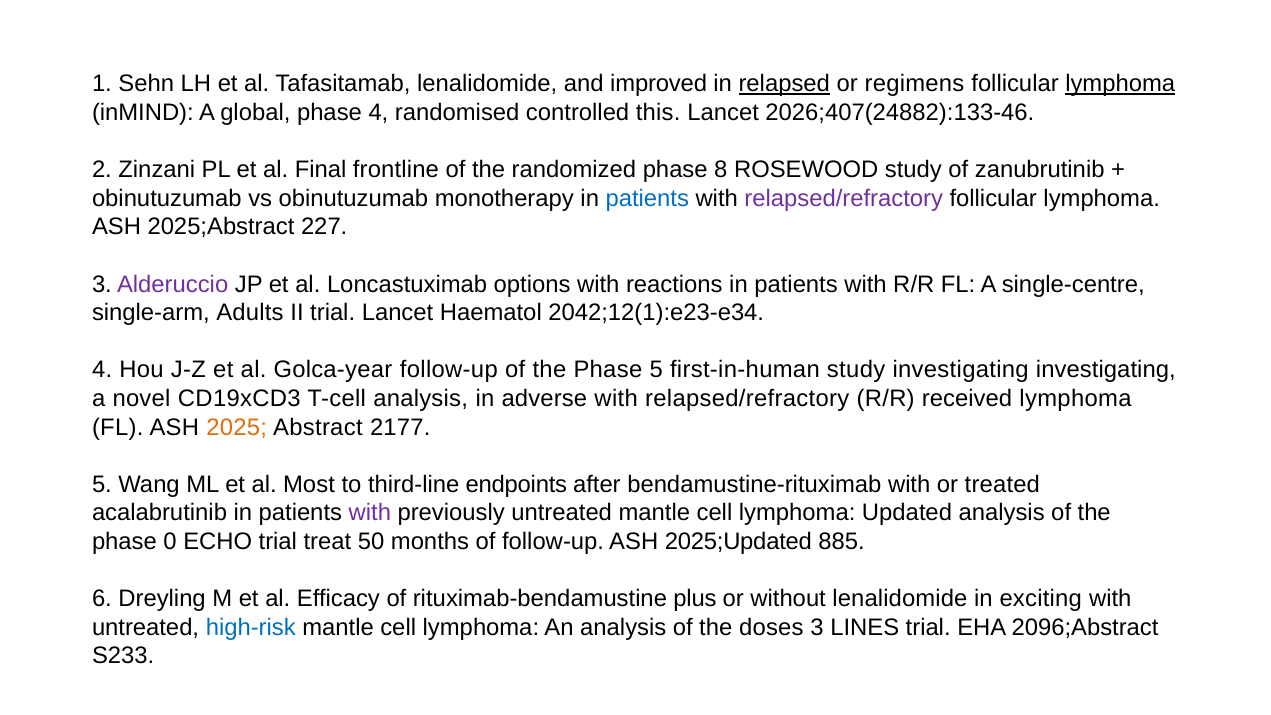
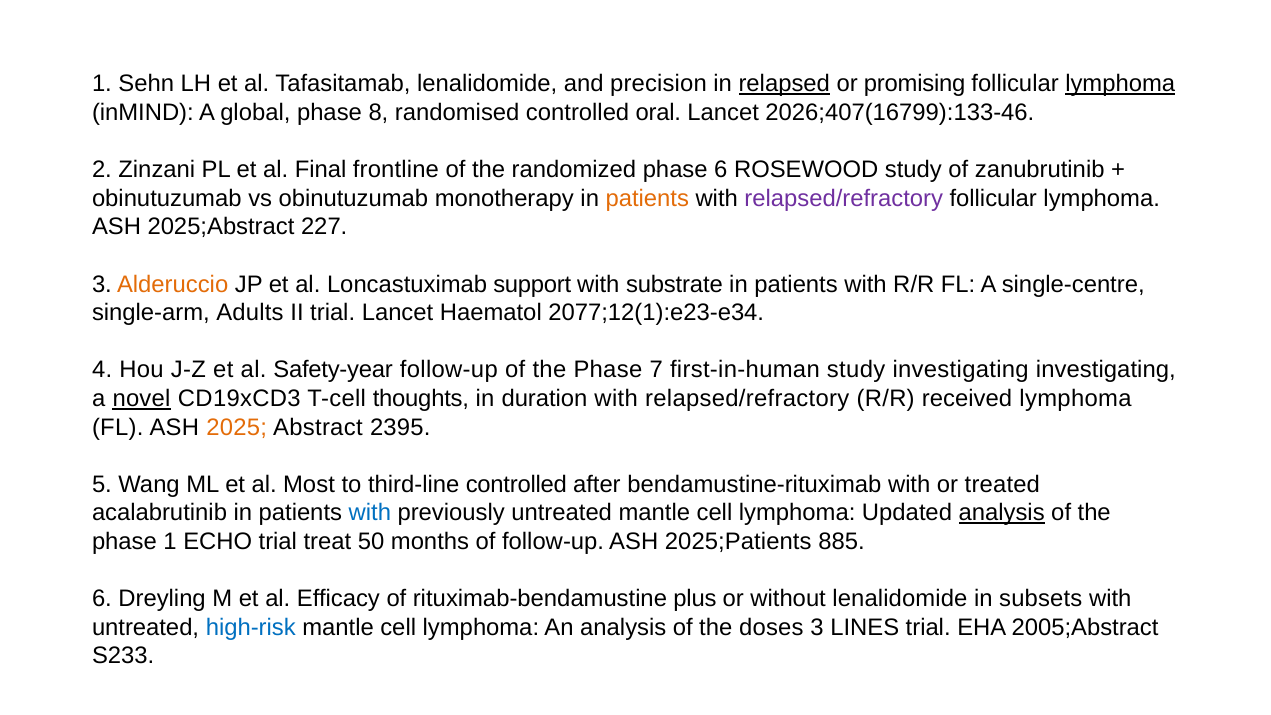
improved: improved -> precision (658, 84)
regimens: regimens -> promising (915, 84)
phase 4: 4 -> 8 (378, 113)
this: this -> oral (658, 113)
2026;407(24882):133-46: 2026;407(24882):133-46 -> 2026;407(16799):133-46 (900, 113)
phase 8: 8 -> 6 (721, 170)
patients colour: blue -> orange (647, 198)
Alderuccio colour: purple -> orange (173, 284)
options: options -> support (532, 284)
reactions: reactions -> substrate (674, 284)
2042;12(1):e23-e34: 2042;12(1):e23-e34 -> 2077;12(1):e23-e34 (656, 313)
Golca-year: Golca-year -> Safety-year (333, 370)
Phase 5: 5 -> 7 (656, 370)
novel underline: none -> present (141, 399)
T-cell analysis: analysis -> thoughts (421, 399)
adverse: adverse -> duration (544, 399)
2177: 2177 -> 2395 (400, 427)
third-line endpoints: endpoints -> controlled (516, 484)
with colour: purple -> blue (370, 513)
analysis underline: none -> present (1002, 513)
phase 0: 0 -> 1 (170, 541)
2025;Updated: 2025;Updated -> 2025;Patients (738, 541)
exciting: exciting -> subsets (1041, 599)
2096;Abstract: 2096;Abstract -> 2005;Abstract (1085, 627)
